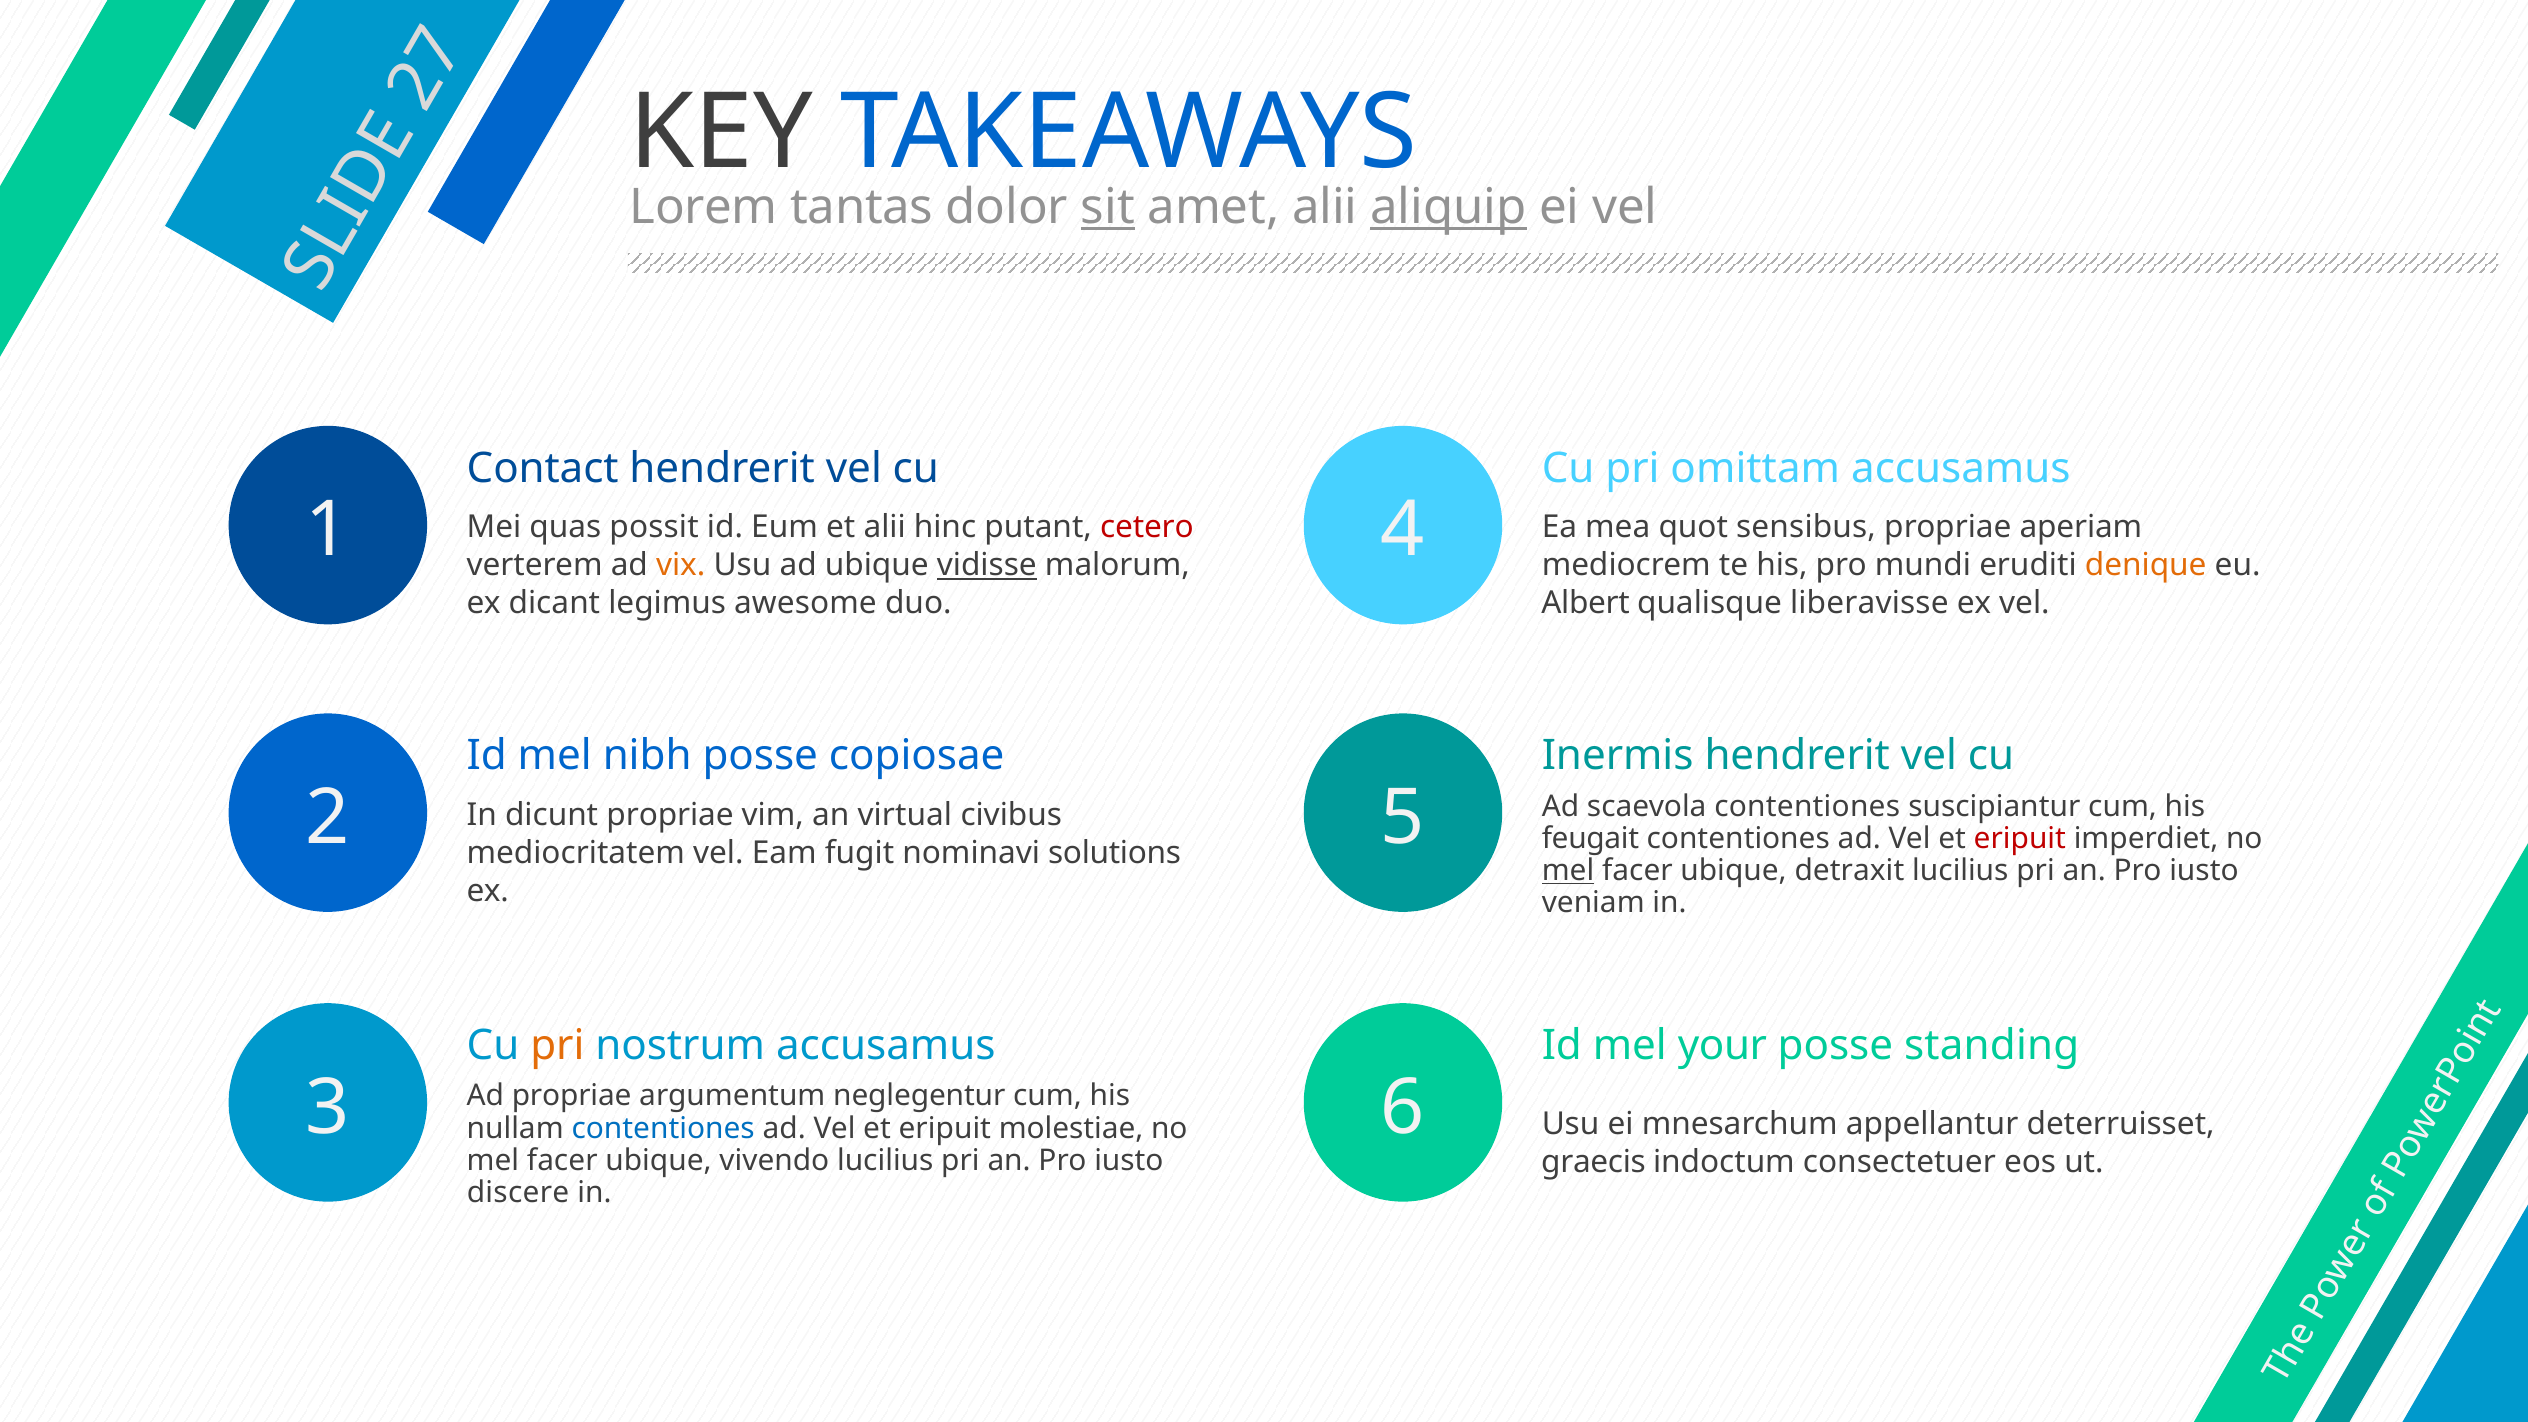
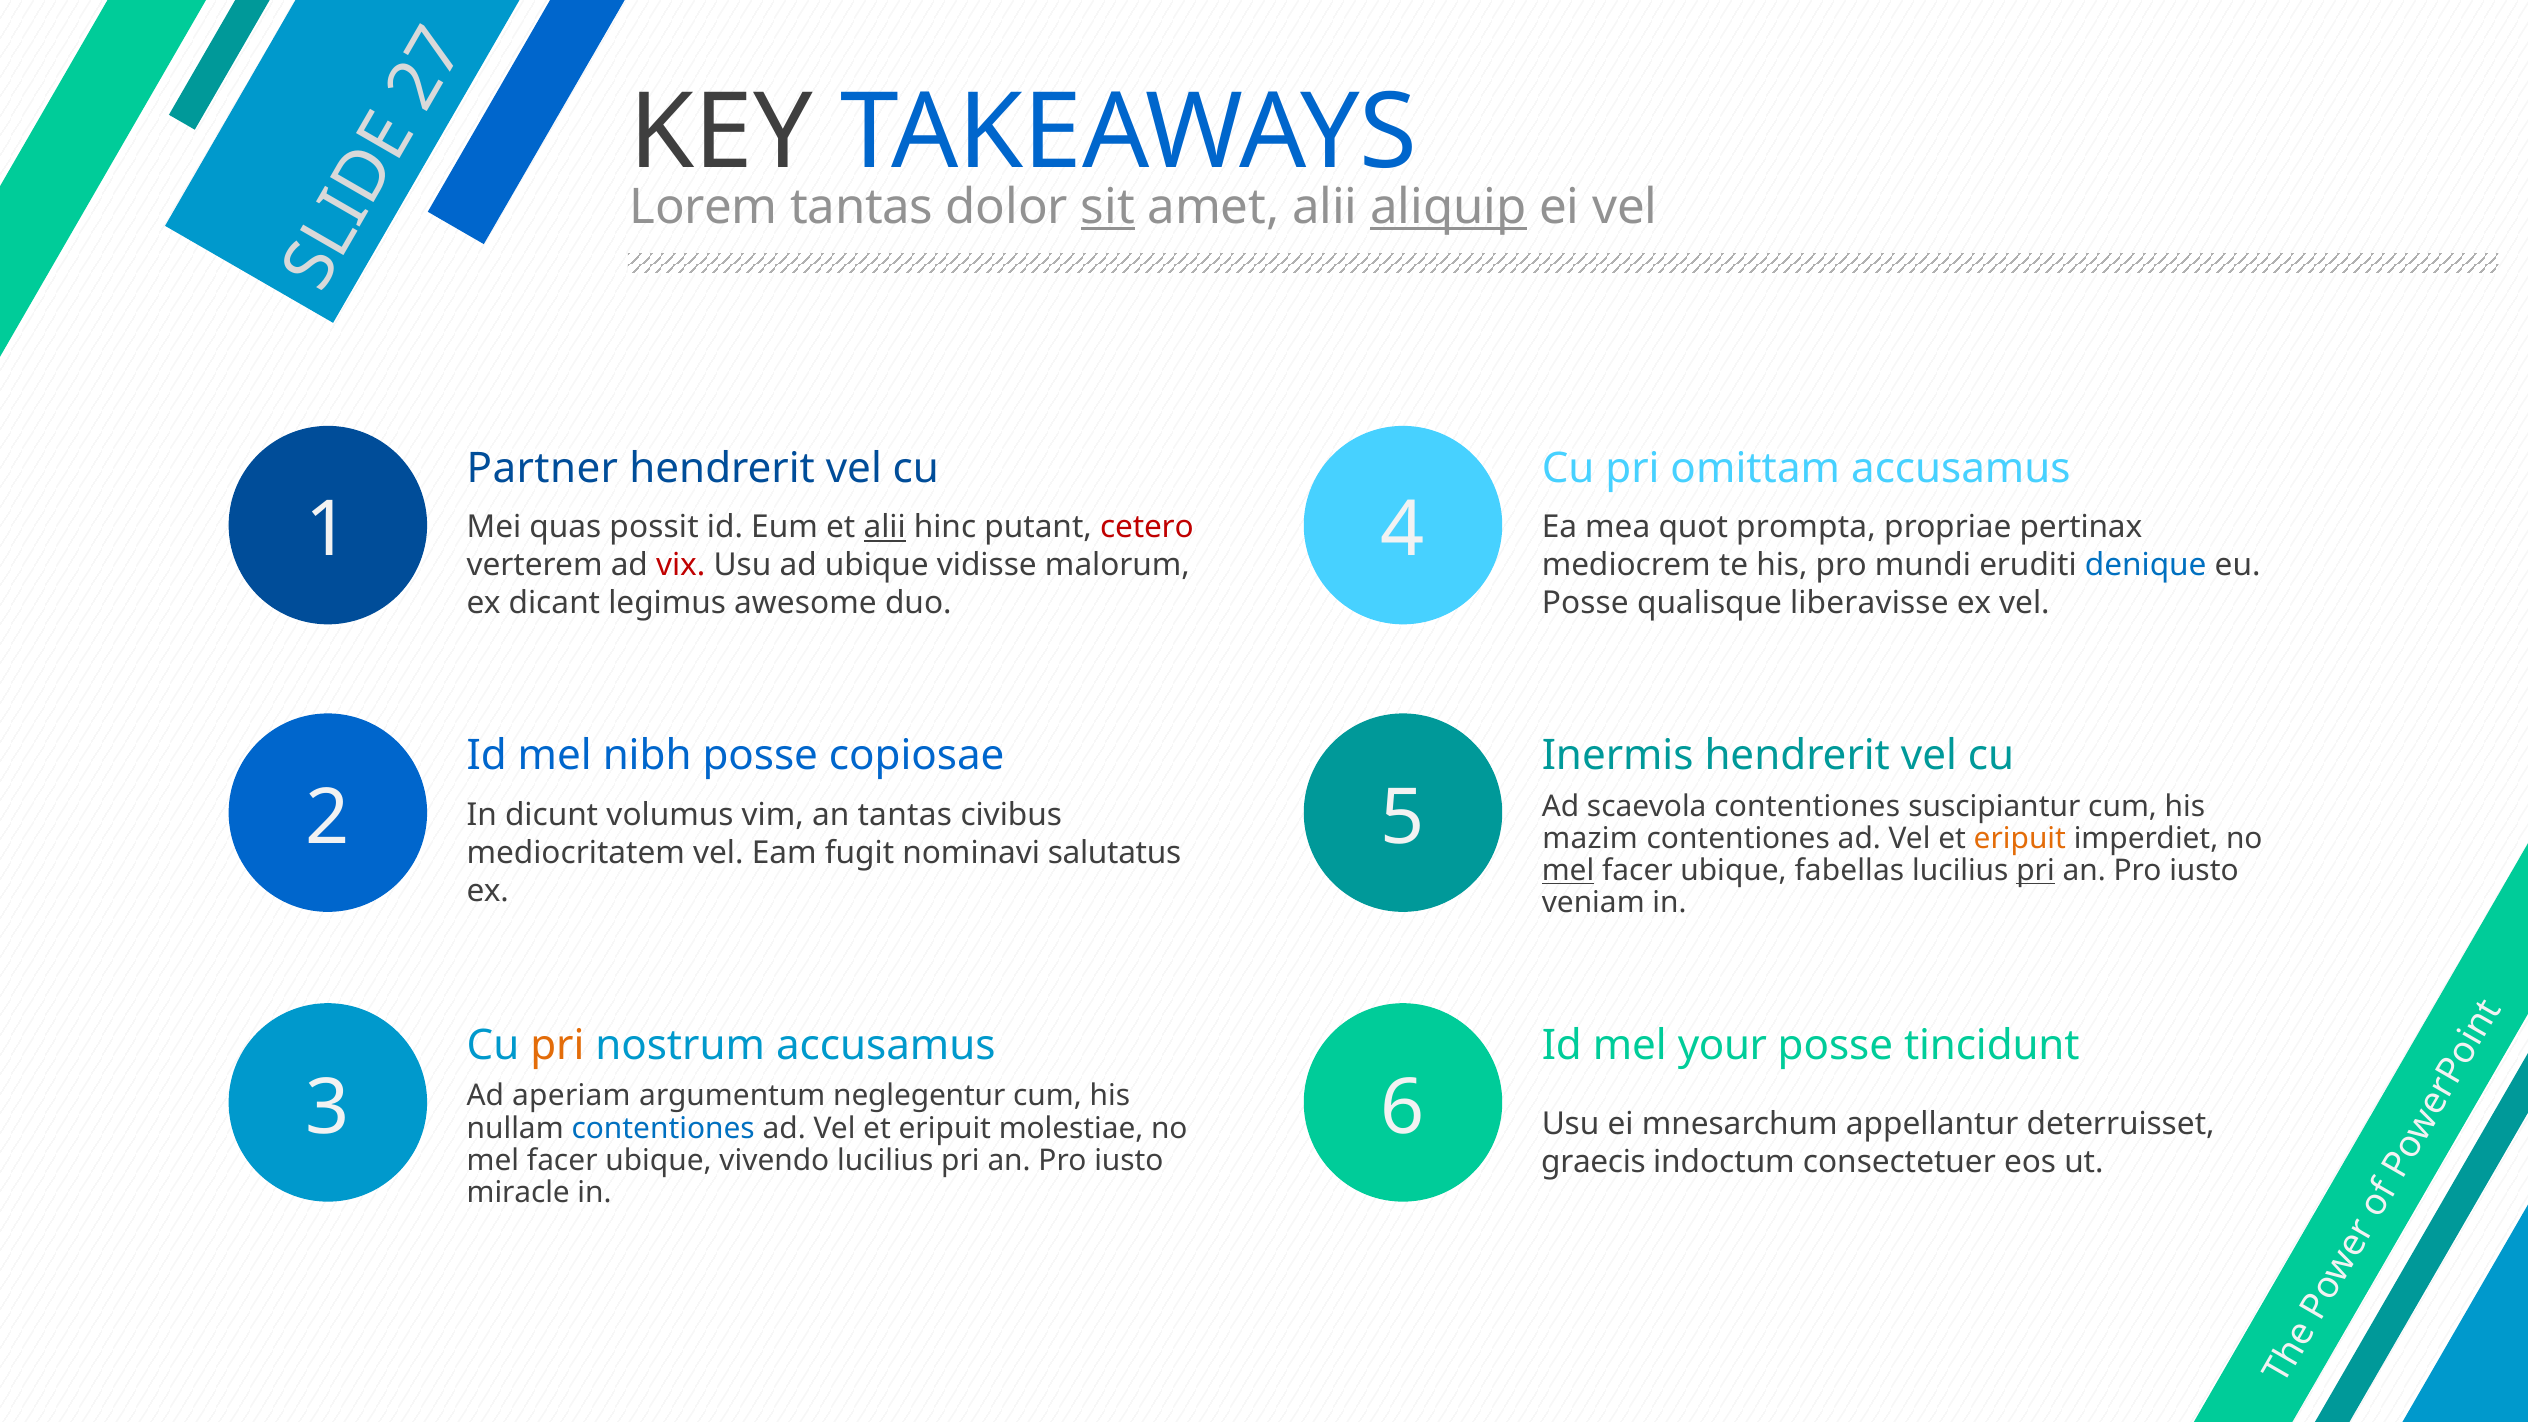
Contact: Contact -> Partner (542, 468)
alii underline: none -> present (885, 527)
sensibus: sensibus -> prompta (1806, 527)
aperiam: aperiam -> pertinax (2081, 527)
vix colour: orange -> red (681, 565)
vidisse underline: present -> none (987, 565)
denique colour: orange -> blue (2146, 565)
Albert: Albert -> Posse (1585, 603)
dicunt propriae: propriae -> volumus (670, 815)
an virtual: virtual -> tantas (905, 815)
feugait: feugait -> mazim (1590, 838)
eripuit colour: red -> orange (2020, 838)
solutions: solutions -> salutatus (1115, 853)
detraxit: detraxit -> fabellas (1849, 871)
pri underline: none -> present (2036, 871)
standing: standing -> tincidunt (1992, 1046)
Ad propriae: propriae -> aperiam (571, 1096)
discere: discere -> miracle (518, 1193)
